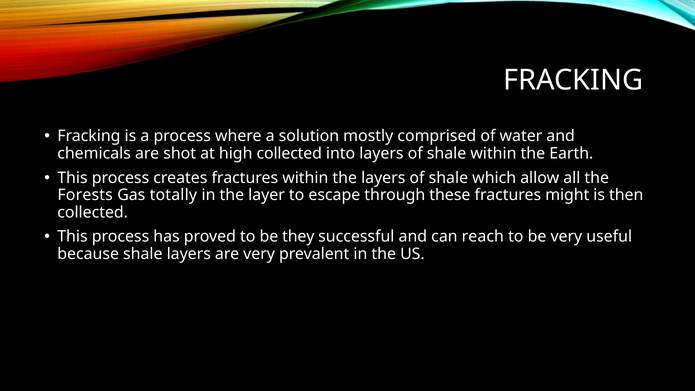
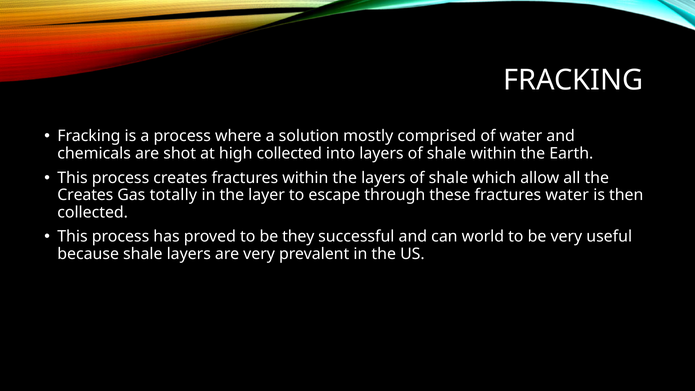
Forests: Forests -> Creates (85, 195)
fractures might: might -> water (567, 195)
reach: reach -> world (483, 237)
